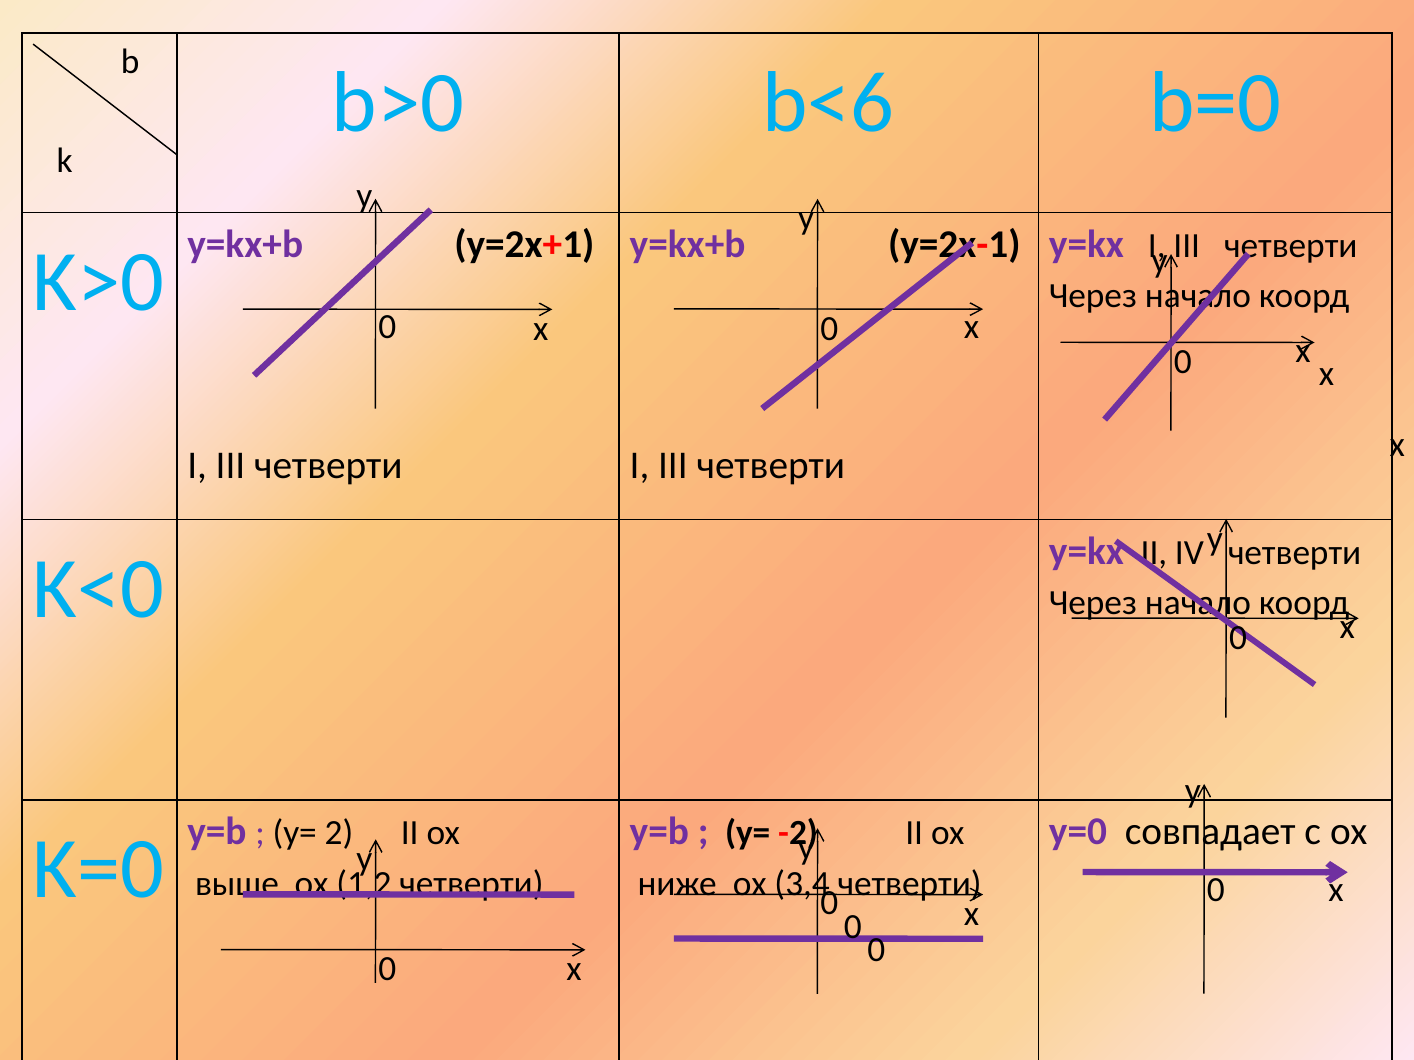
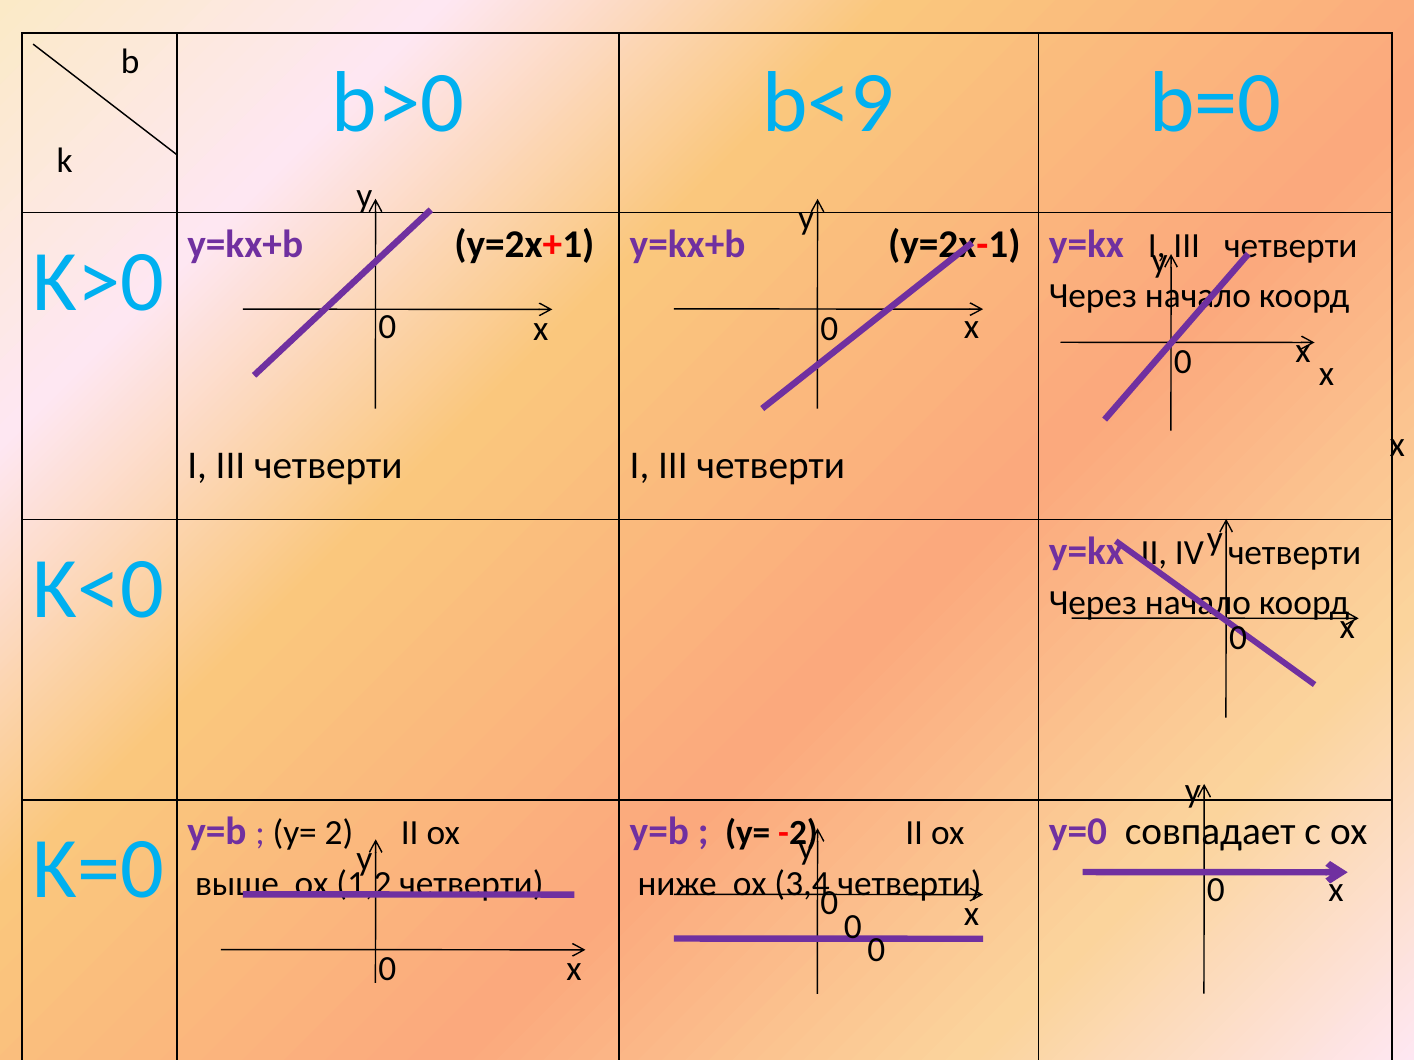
b<6: b<6 -> b<9 (829, 103)
